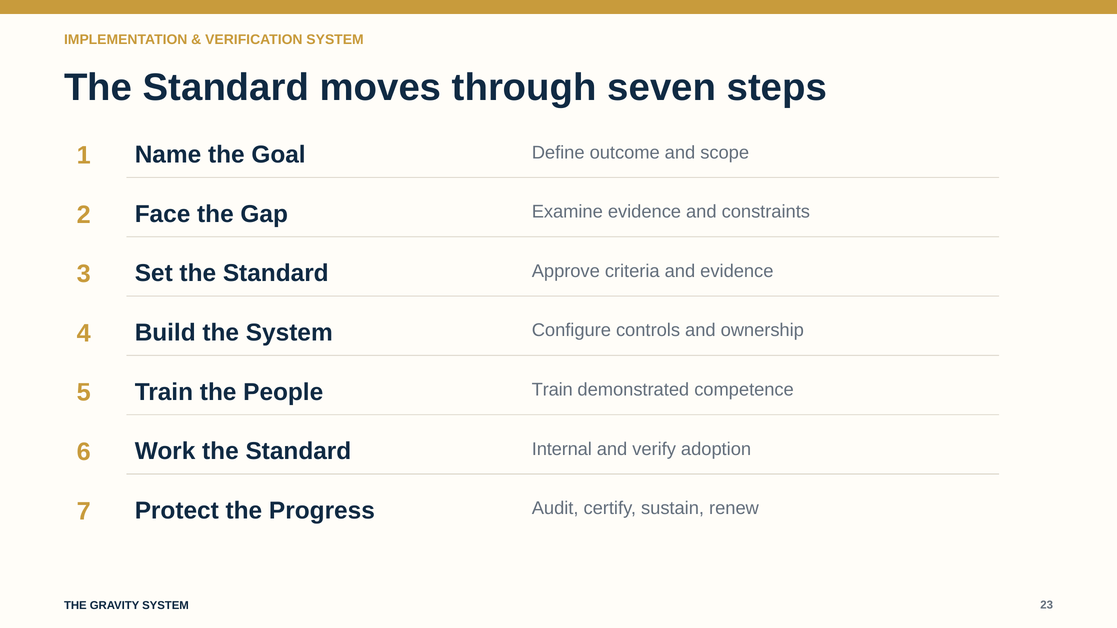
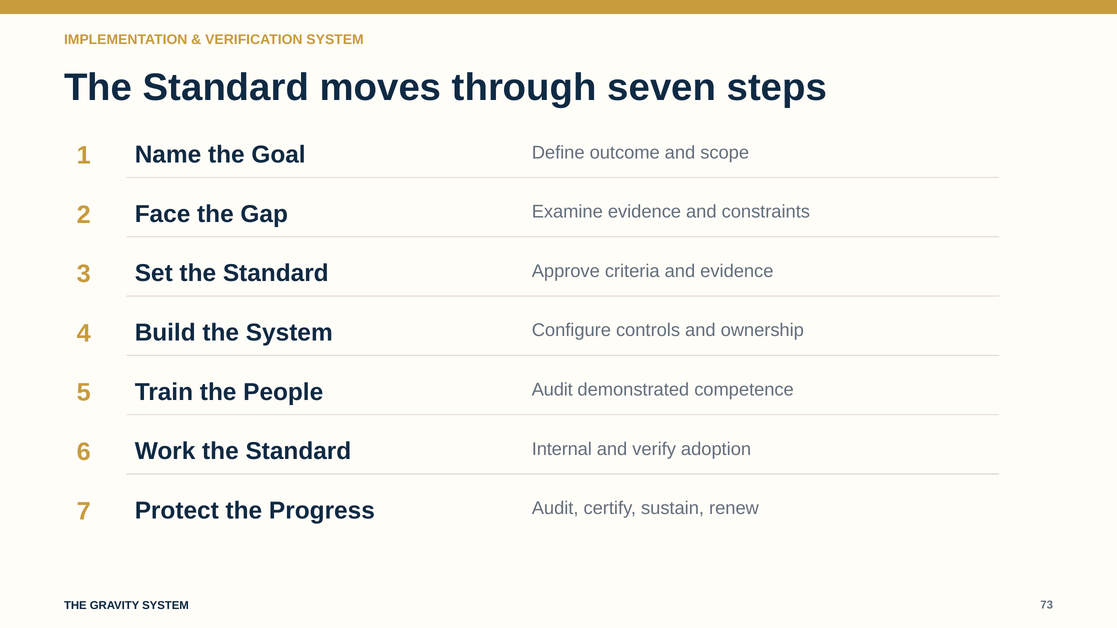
People Train: Train -> Audit (552, 390)
23: 23 -> 73 (1047, 605)
